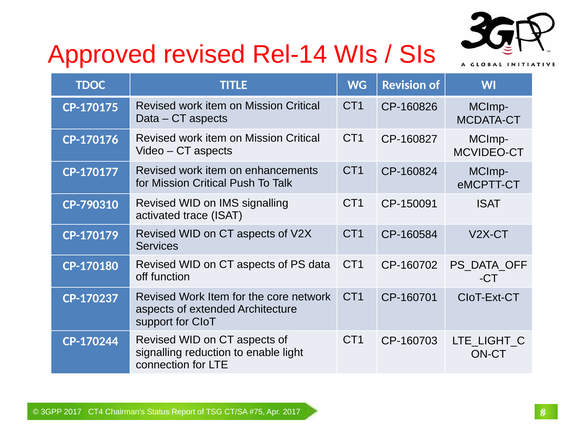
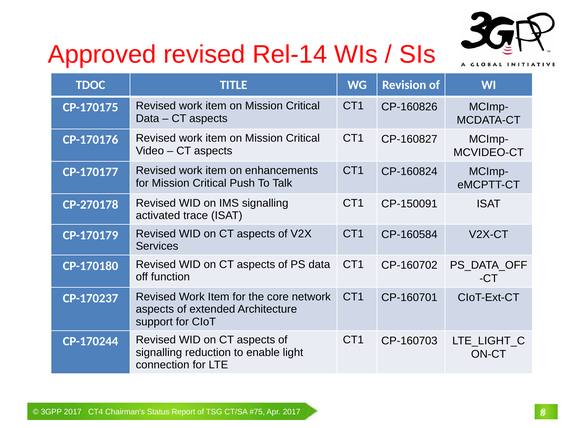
CP-790310: CP-790310 -> CP-270178 (91, 205)
